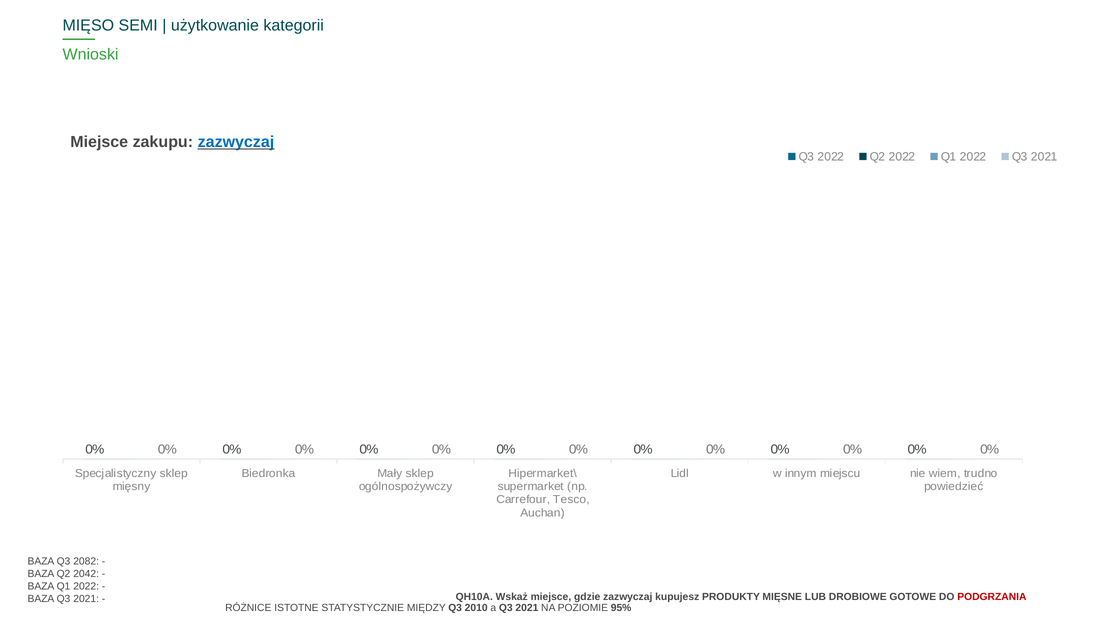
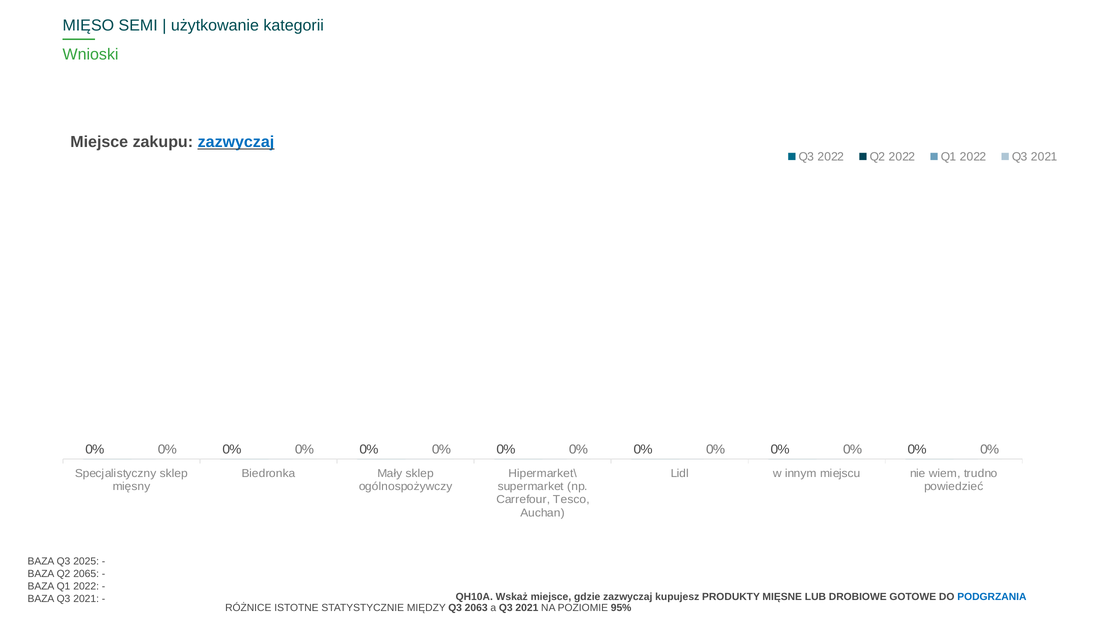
2082: 2082 -> 2025 (86, 562)
2042: 2042 -> 2065 (86, 574)
PODGRZANIA colour: red -> blue (992, 597)
2010: 2010 -> 2063 (476, 608)
